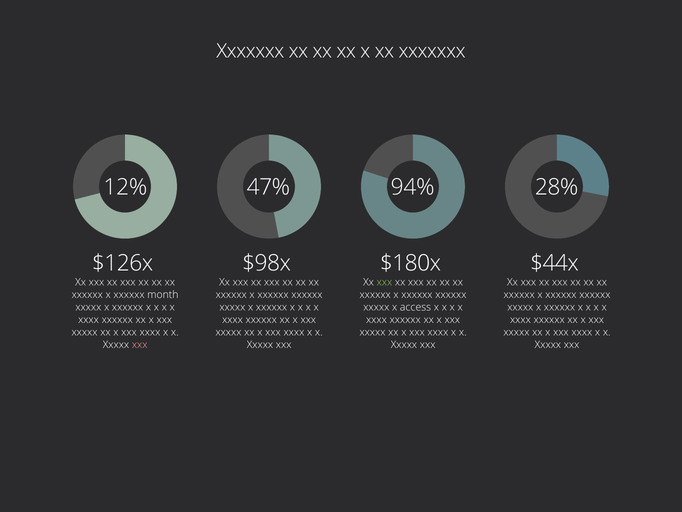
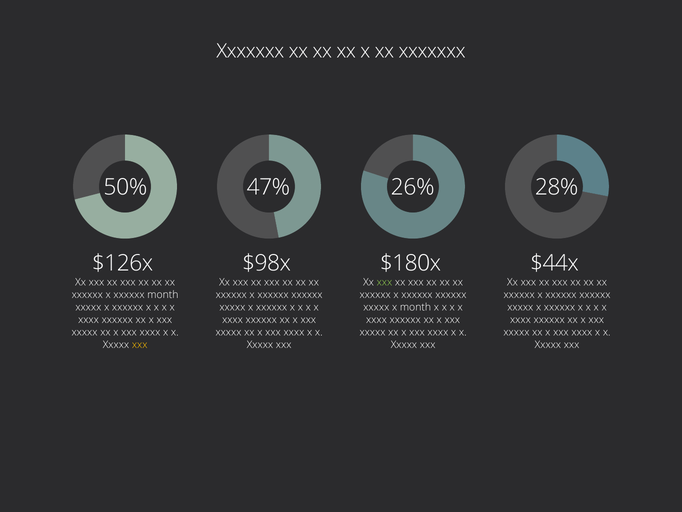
12%: 12% -> 50% (125, 187)
94%: 94% -> 26% (413, 187)
x access: access -> month (415, 307)
xxx colour: pink -> yellow (140, 345)
